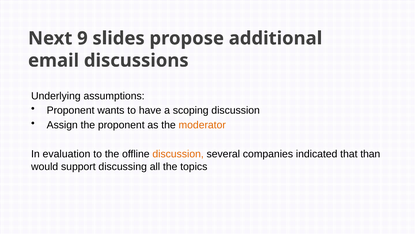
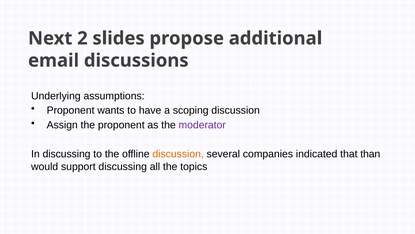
9: 9 -> 2 (82, 38)
moderator colour: orange -> purple (202, 125)
In evaluation: evaluation -> discussing (67, 154)
